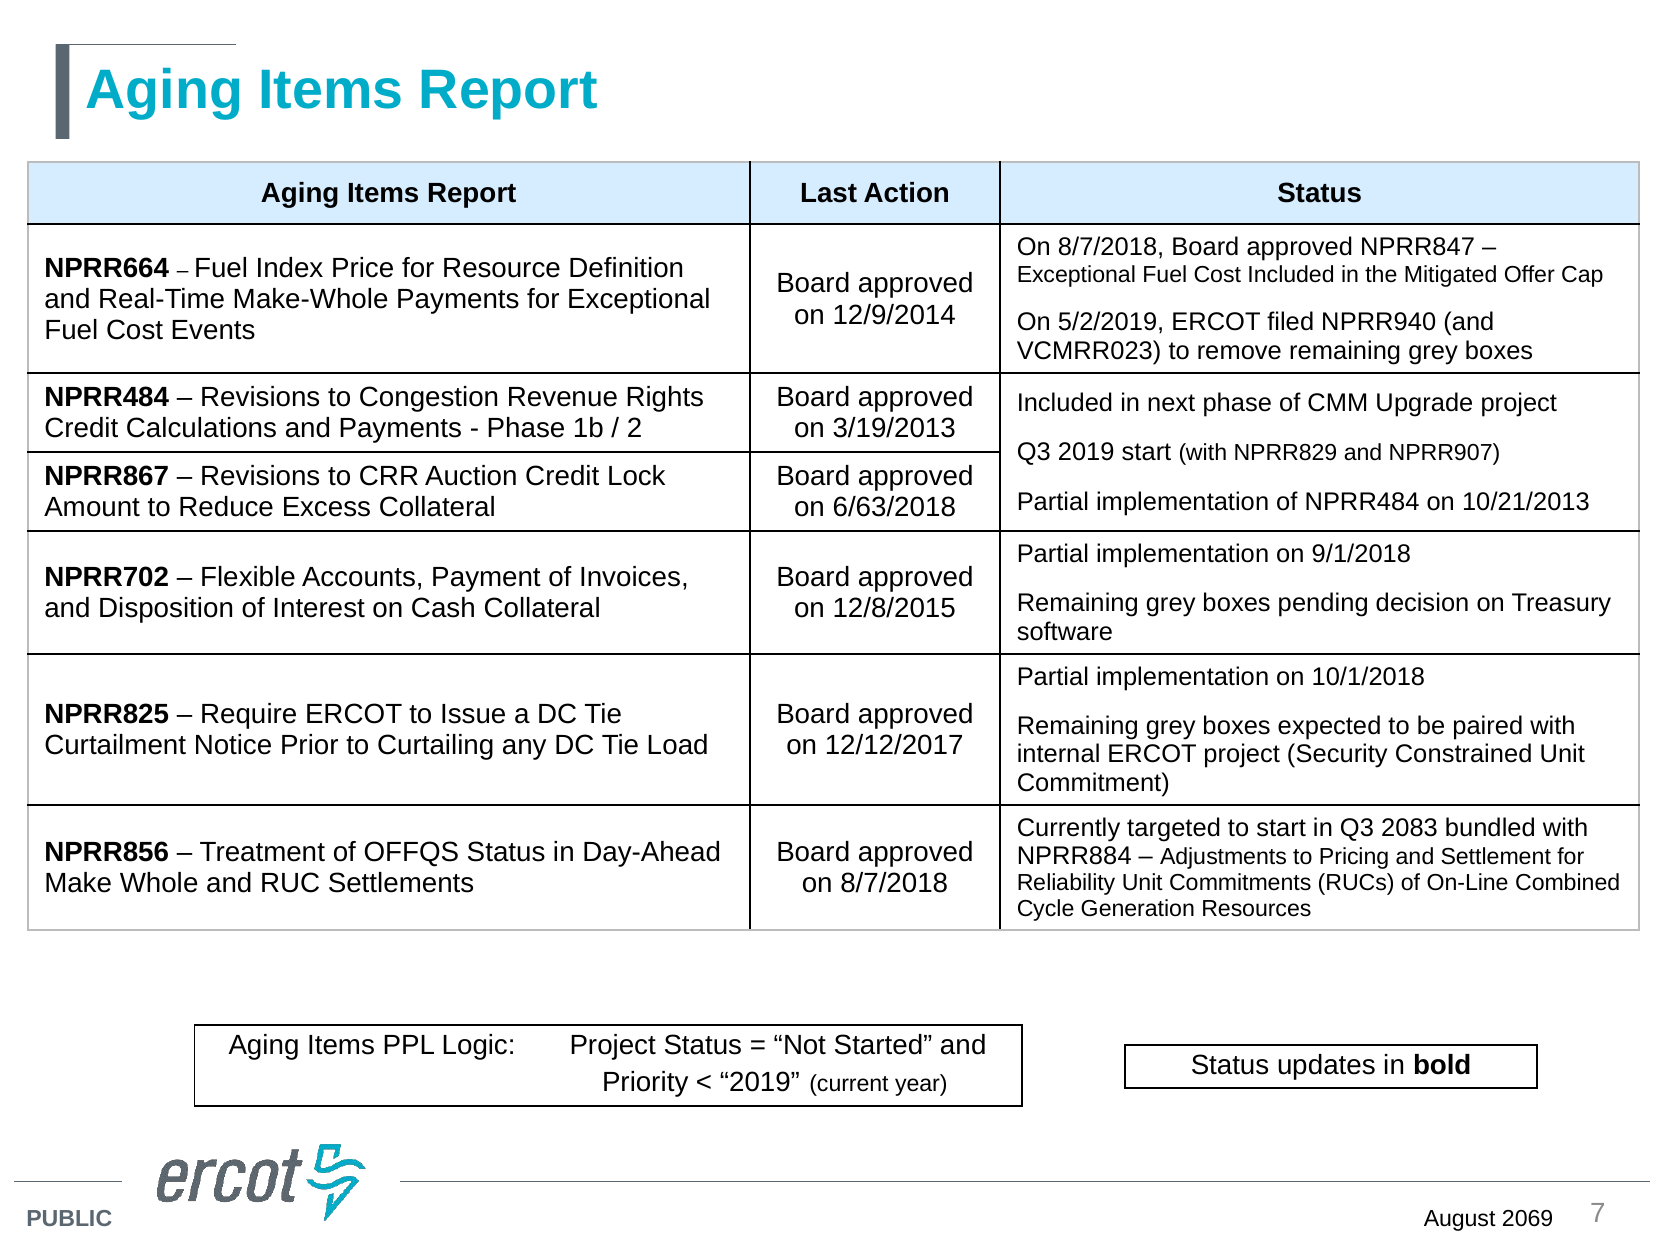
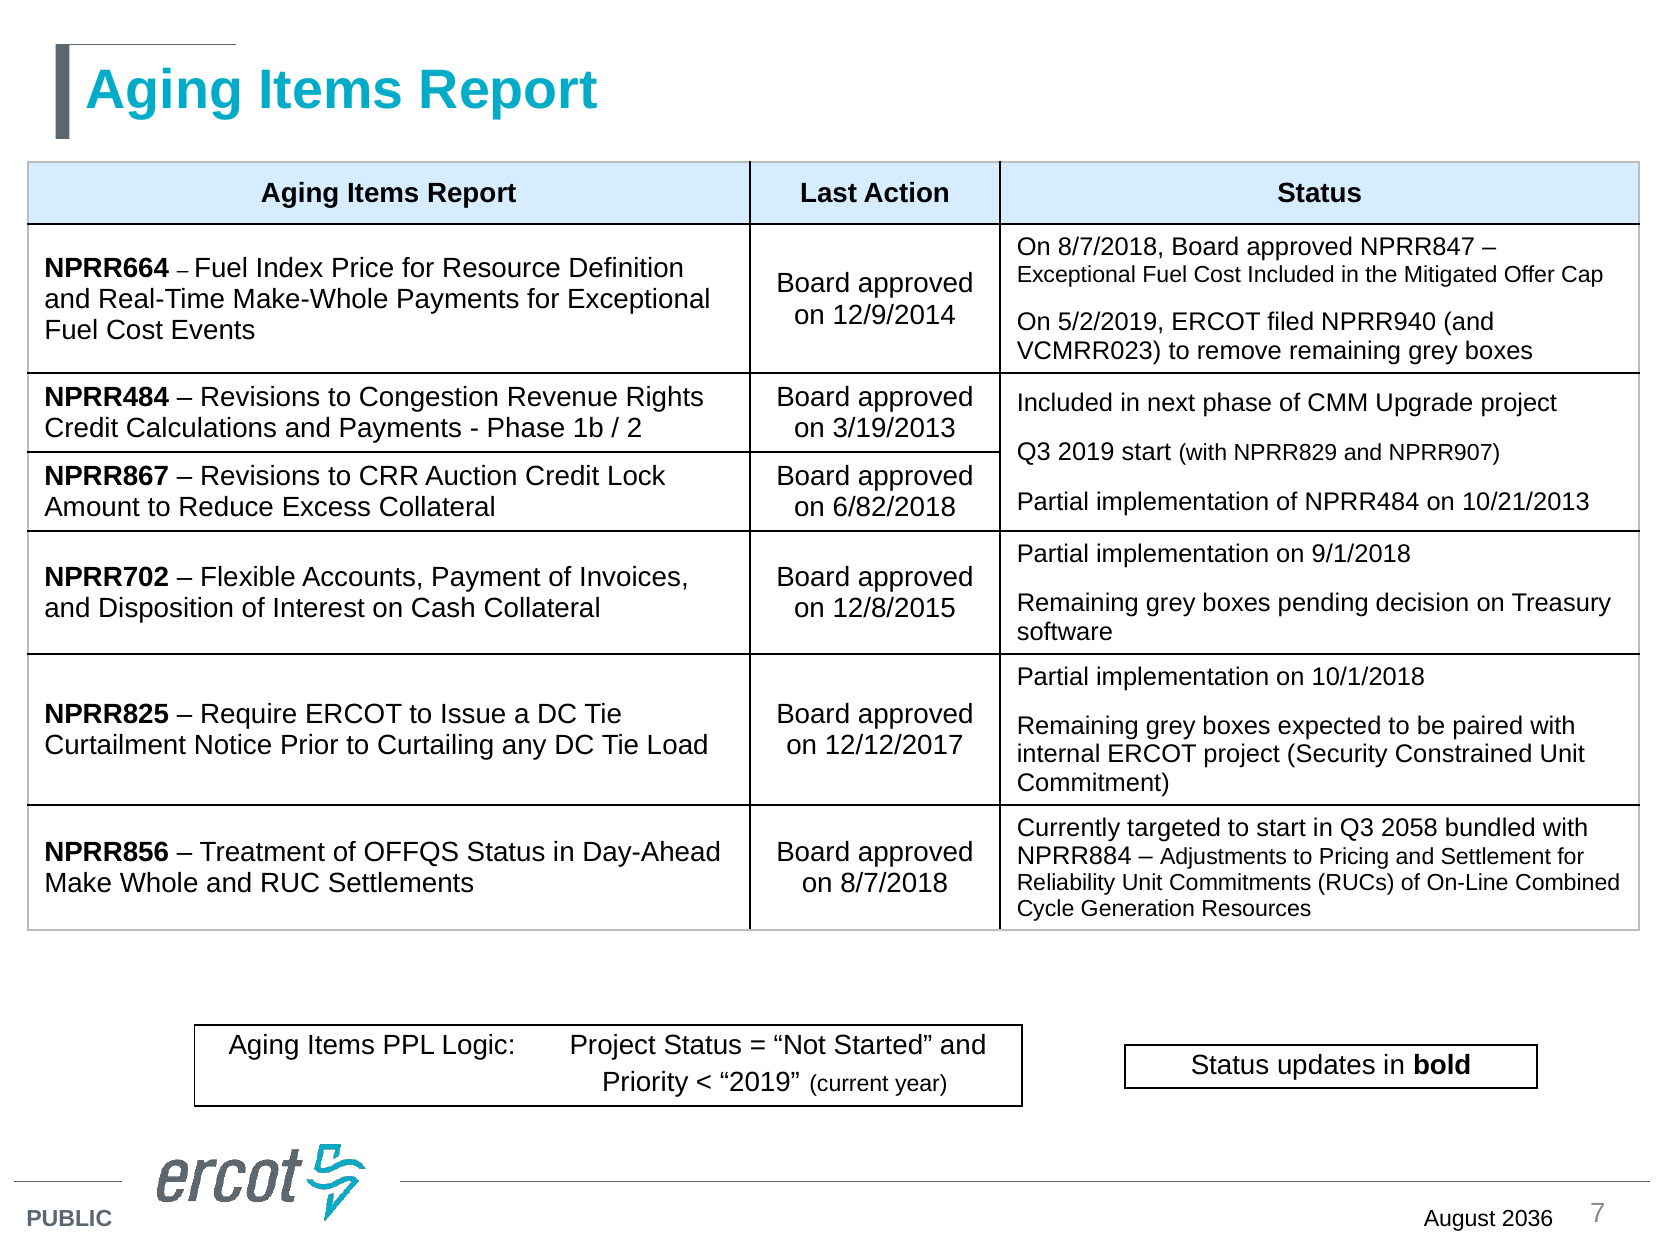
6/63/2018: 6/63/2018 -> 6/82/2018 (894, 507)
2083: 2083 -> 2058 (1410, 827)
2069: 2069 -> 2036 (1528, 1218)
